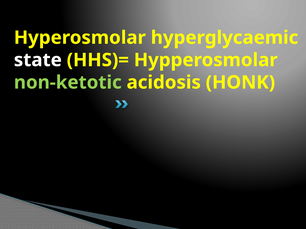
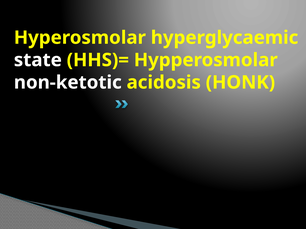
non-ketotic colour: light green -> white (68, 83)
